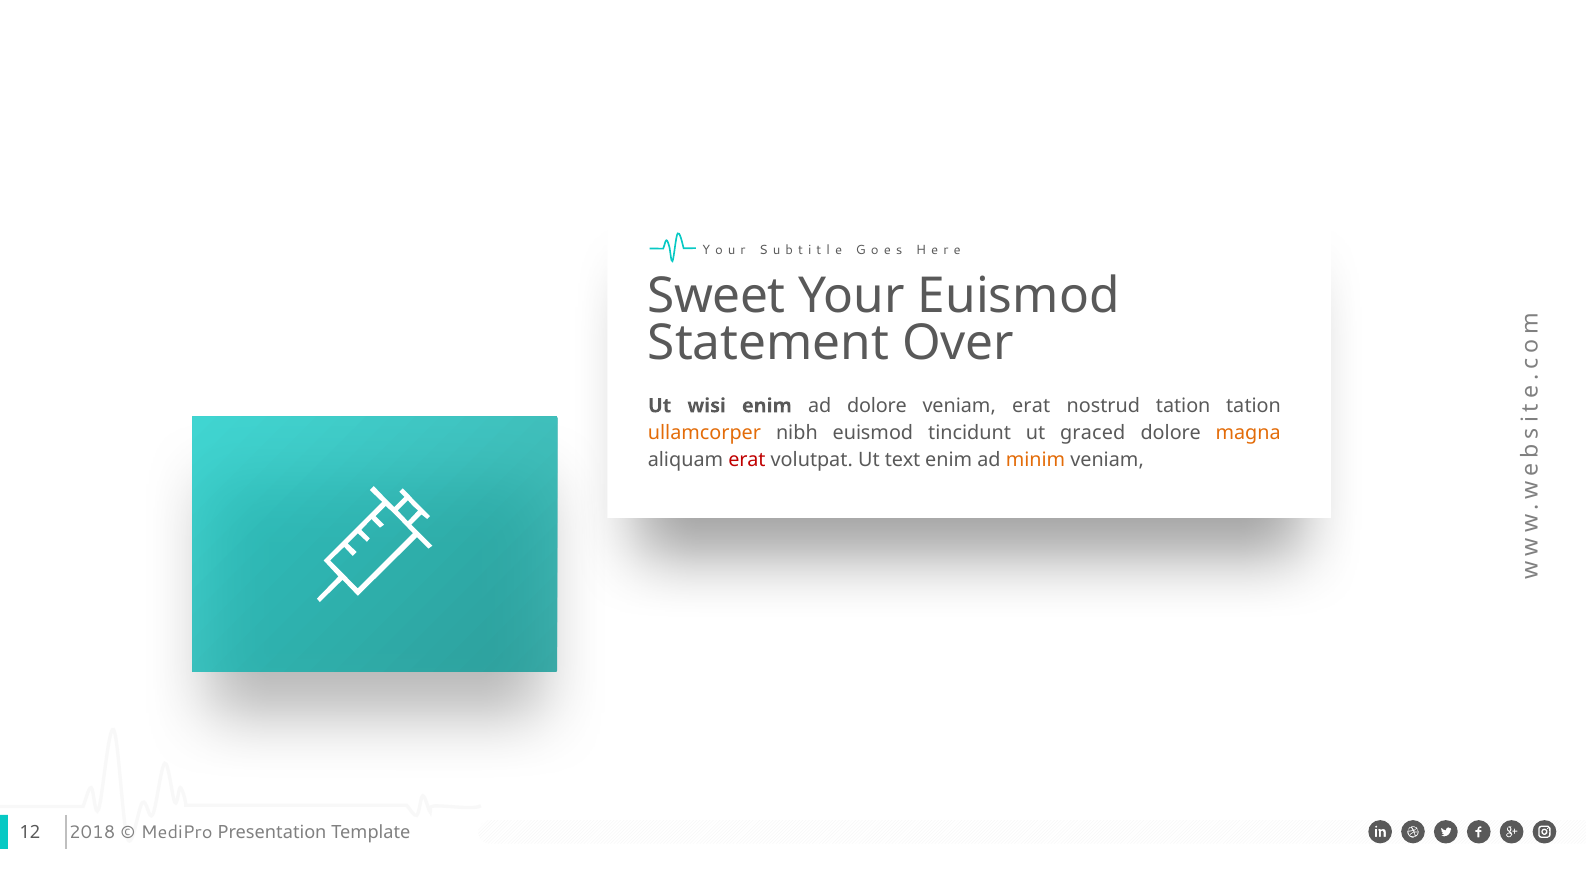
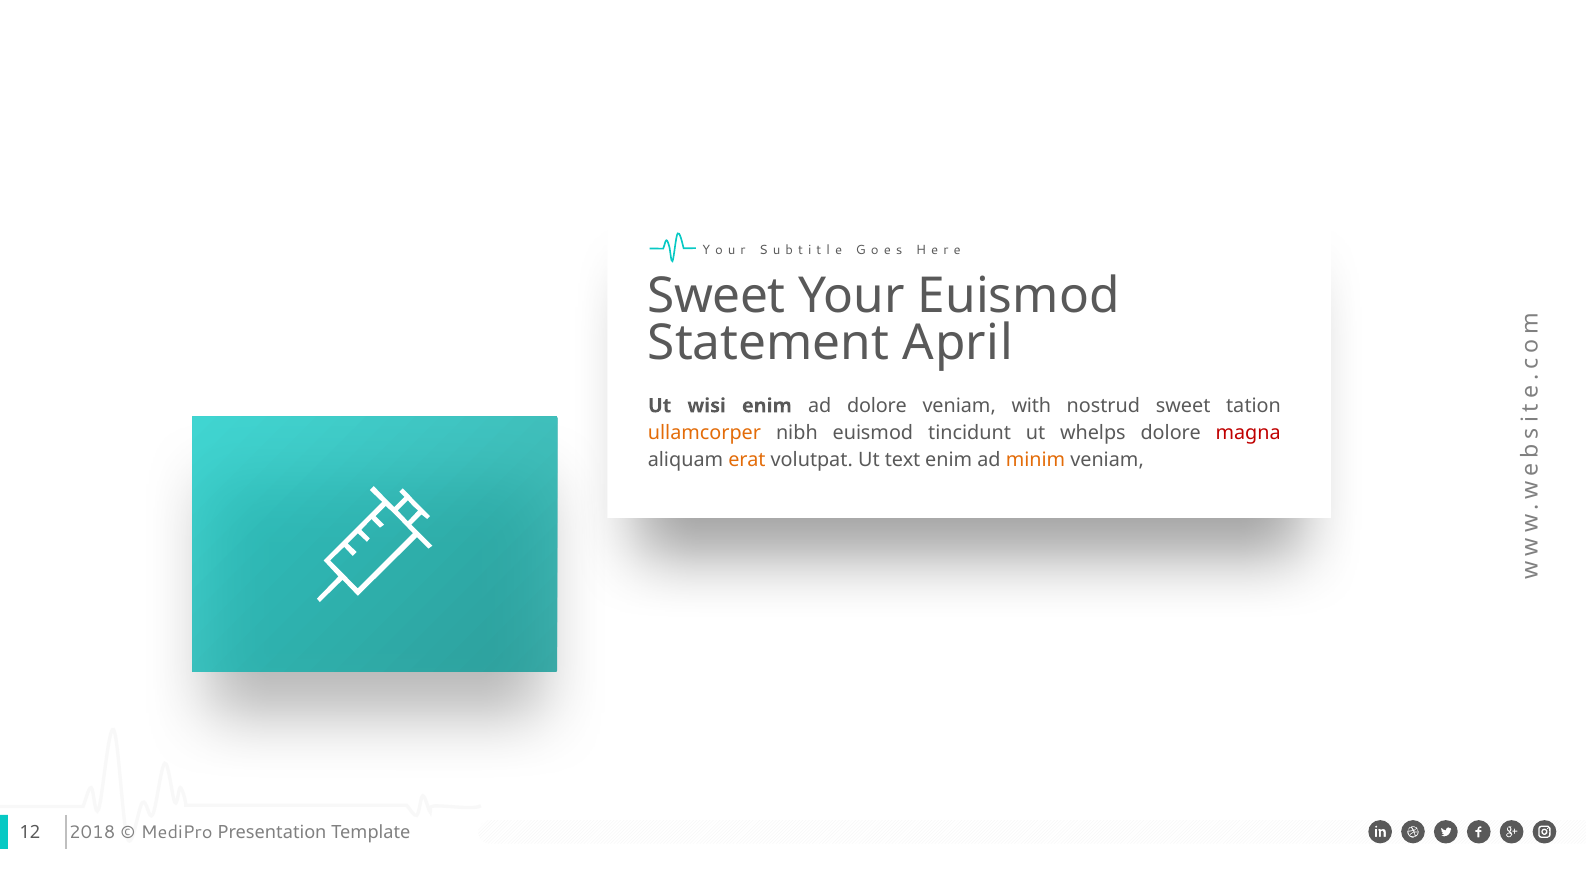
Over: Over -> April (958, 344)
veniam erat: erat -> with (1031, 406)
nostrud tation: tation -> sweet (1183, 406)
graced: graced -> whelps (1093, 433)
magna colour: orange -> red (1248, 433)
erat colour: red -> orange (747, 460)
